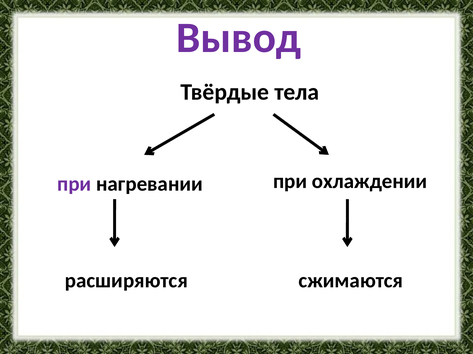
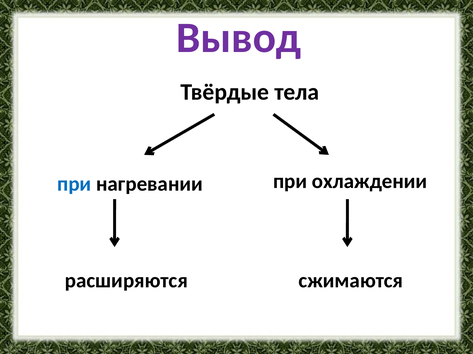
при colour: purple -> blue (74, 184)
